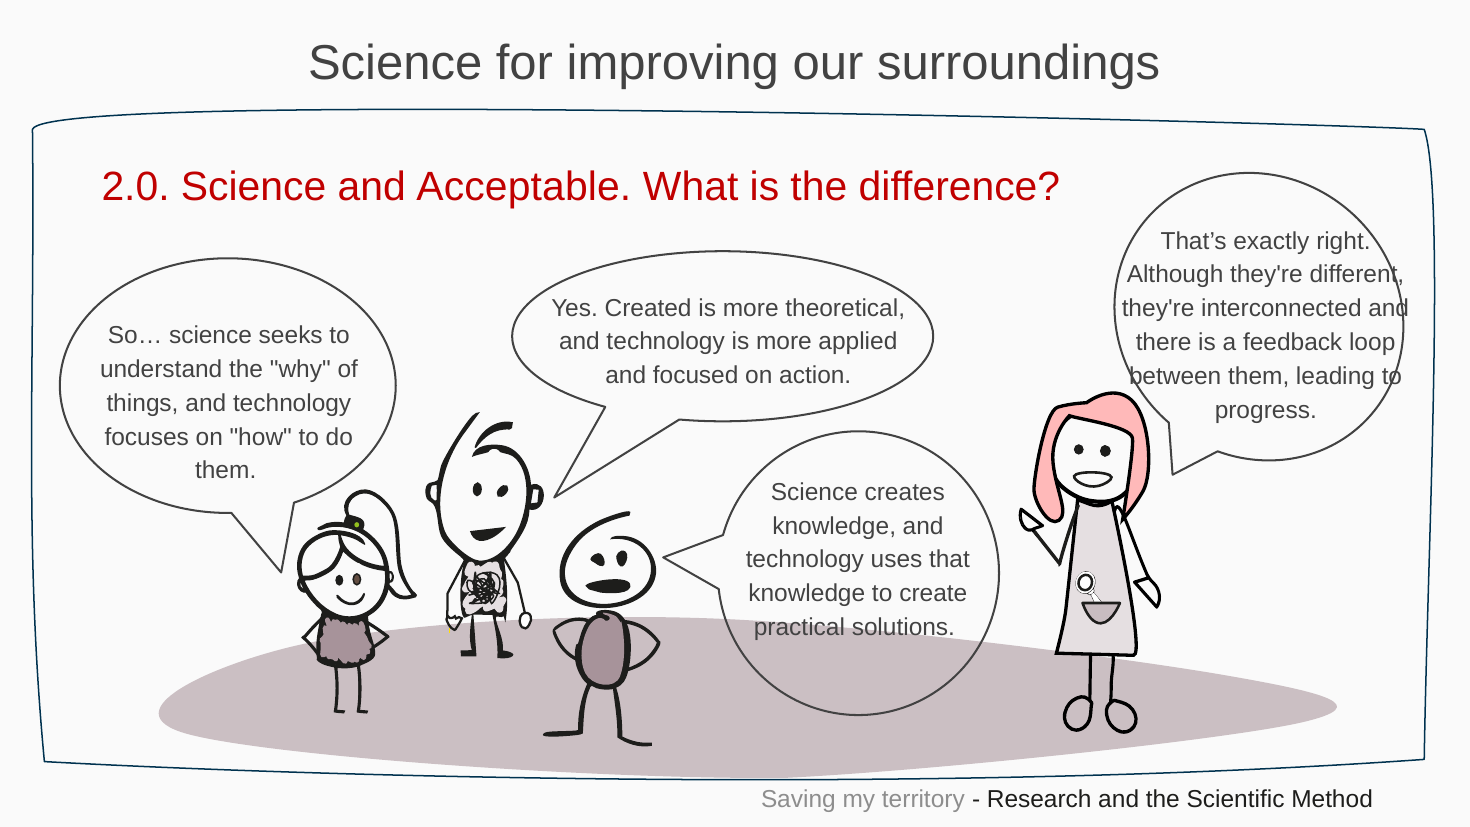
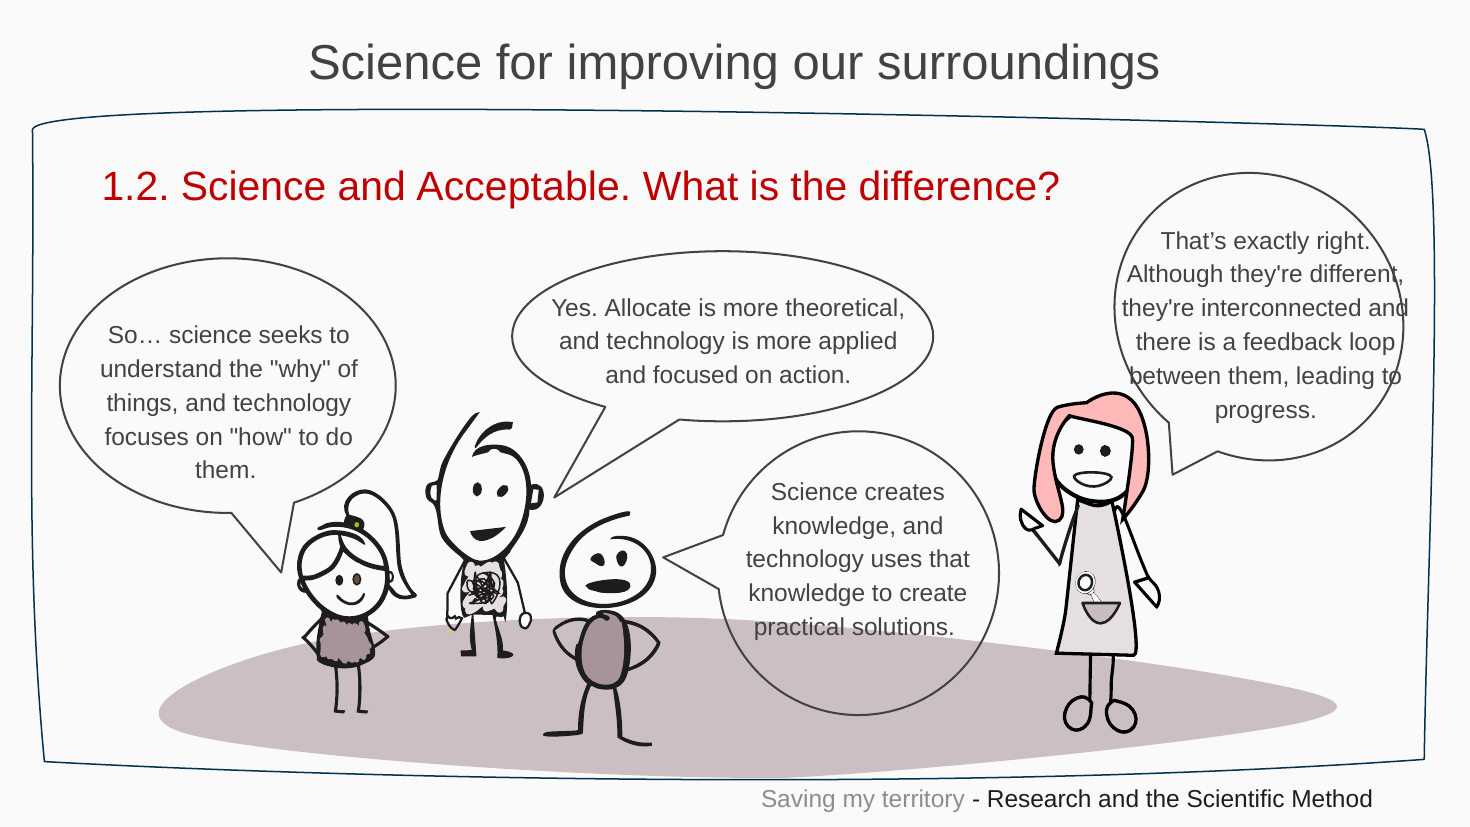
2.0: 2.0 -> 1.2 (136, 187)
Created: Created -> Allocate (648, 308)
